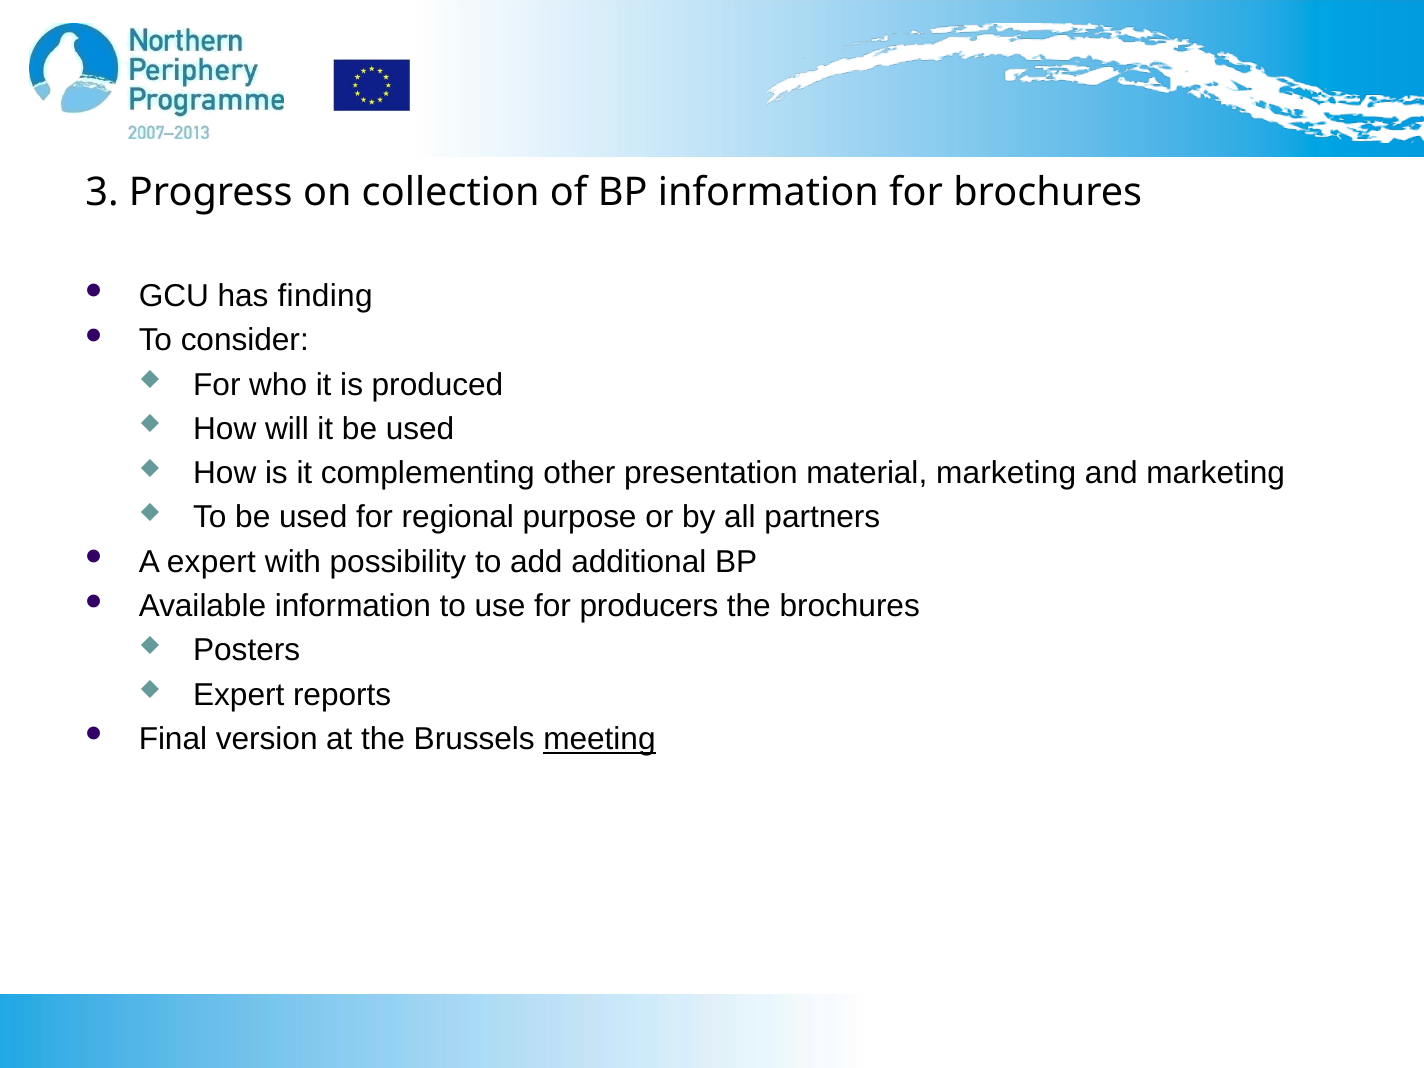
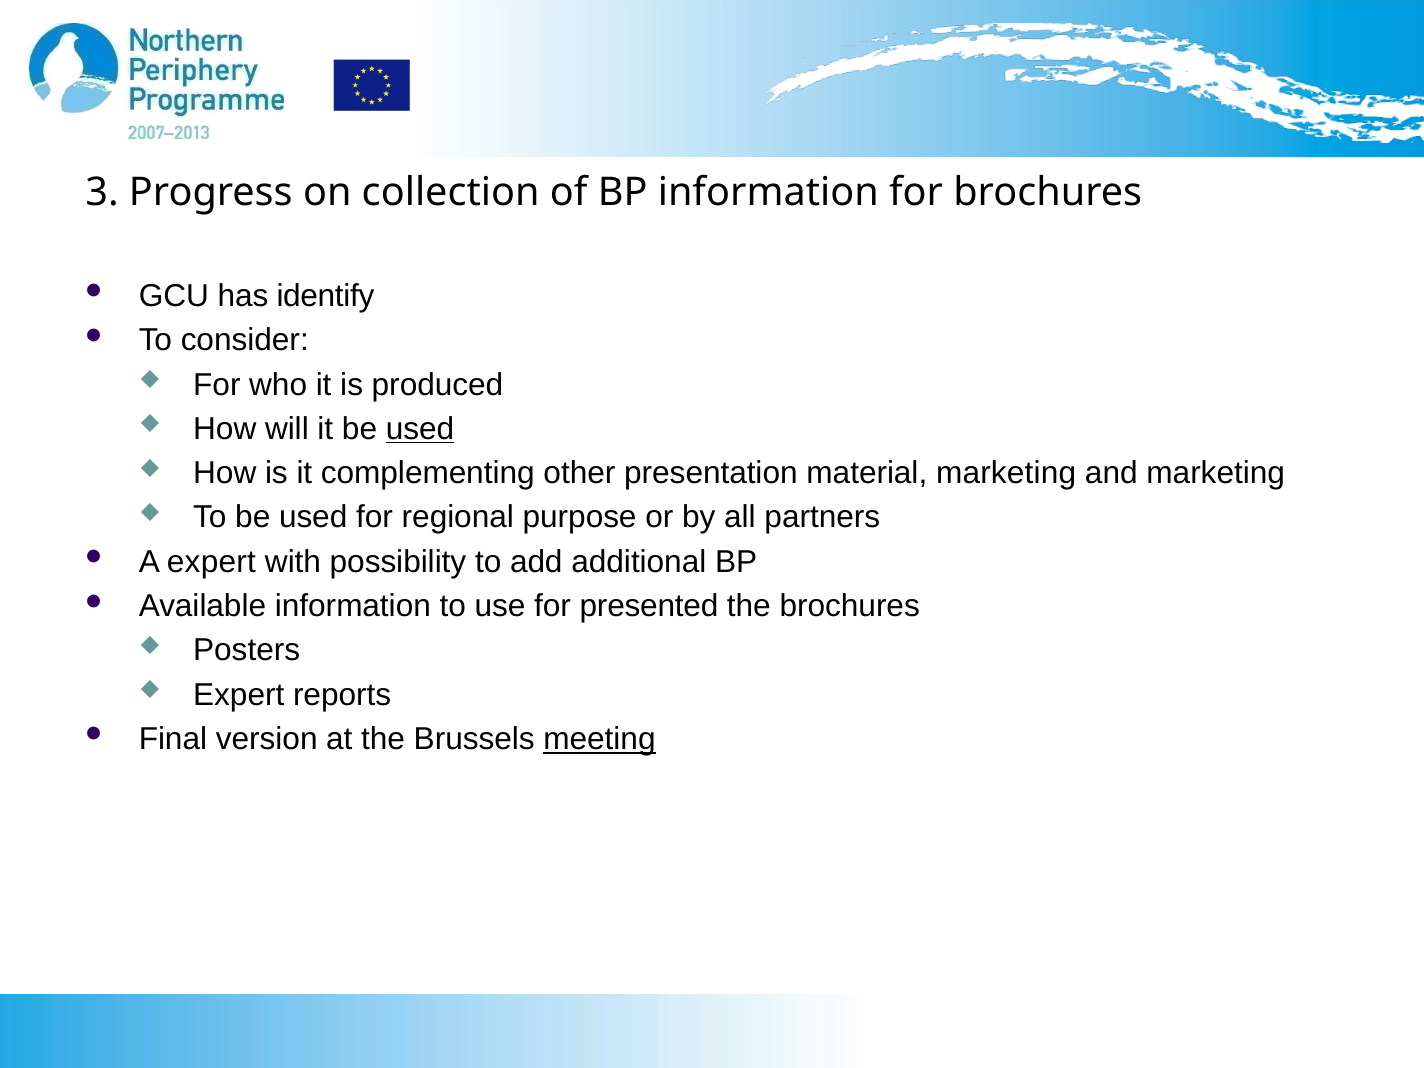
finding: finding -> identify (325, 296)
used underline: none -> present (420, 429)
producers: producers -> presented (649, 606)
